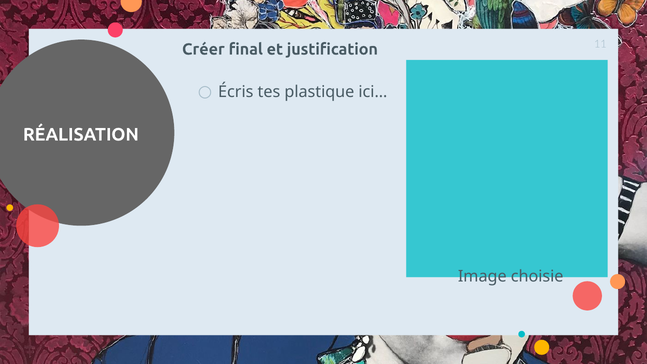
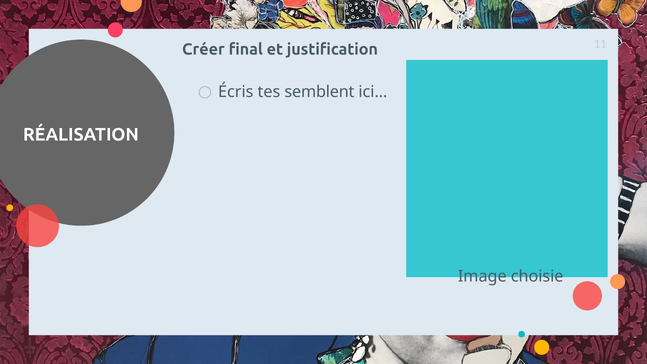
plastique: plastique -> semblent (319, 92)
